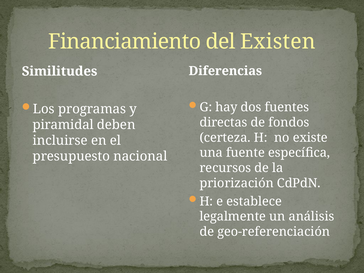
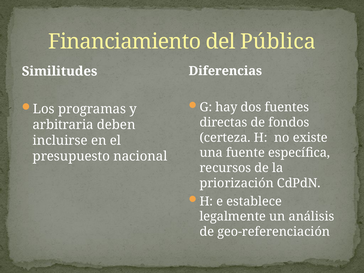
Existen: Existen -> Pública (278, 42)
piramidal: piramidal -> arbitraria (63, 125)
